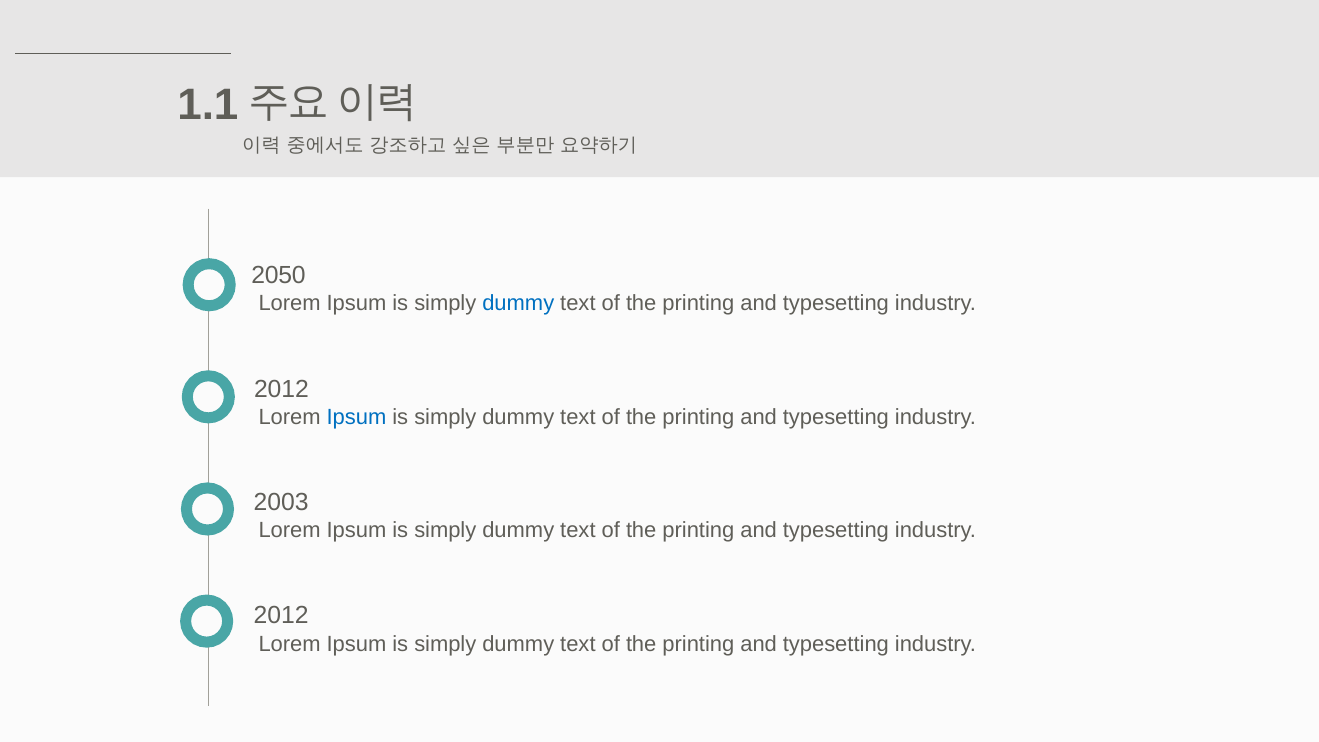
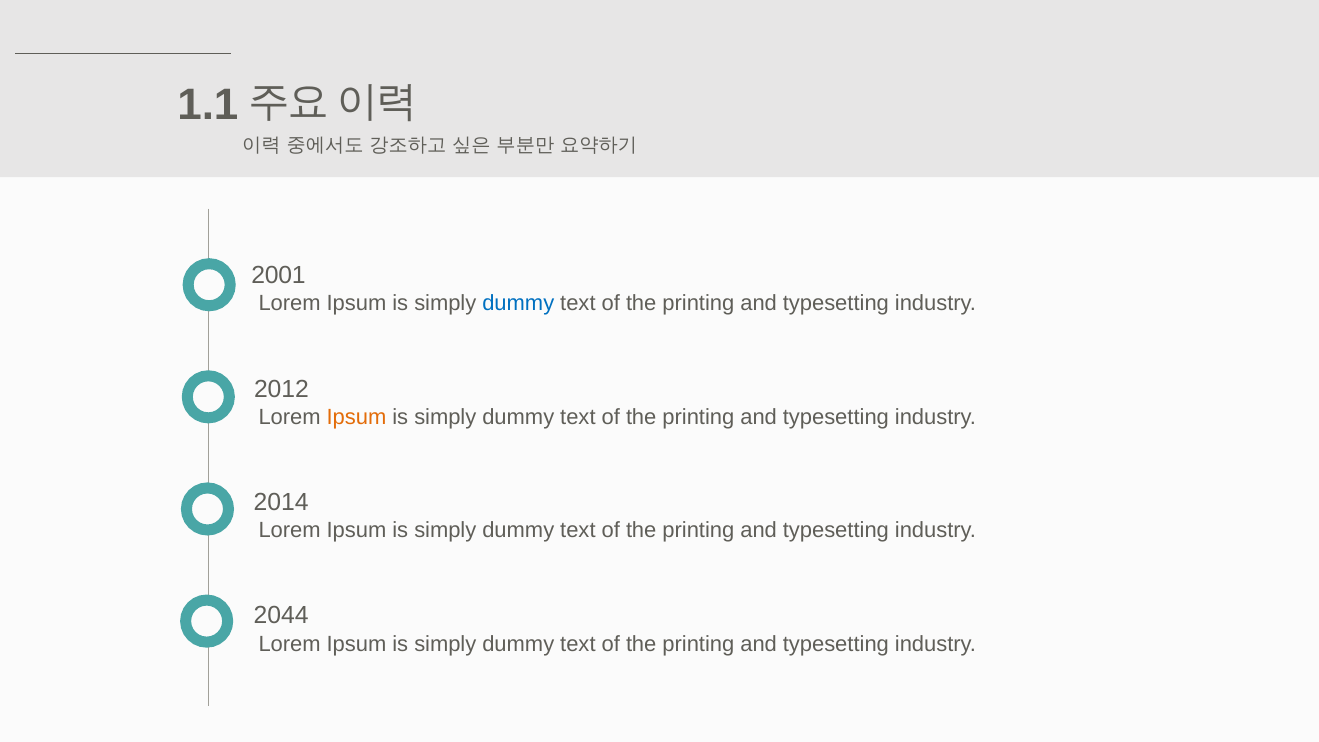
2050: 2050 -> 2001 (279, 275)
Ipsum colour: blue -> orange (357, 417)
2003: 2003 -> 2014 (281, 502)
2012: 2012 -> 2044 (281, 616)
